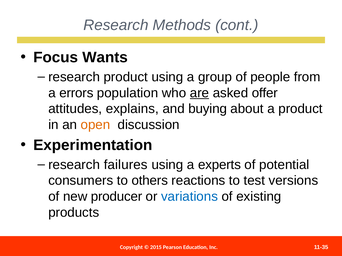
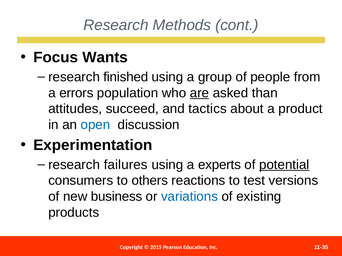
research product: product -> finished (126, 77)
offer: offer -> than (265, 93)
explains: explains -> succeed (132, 109)
buying: buying -> tactics (208, 109)
open colour: orange -> blue (95, 125)
potential underline: none -> present (284, 165)
producer: producer -> business (117, 197)
